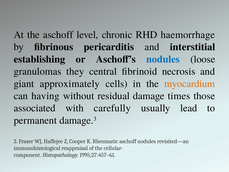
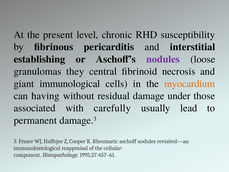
the aschoff: aschoff -> present (58, 35)
haemorrhage: haemorrhage -> susceptibility (188, 35)
nodules colour: blue -> purple (163, 59)
approximately: approximately -> immunological (70, 84)
times: times -> under (179, 96)
